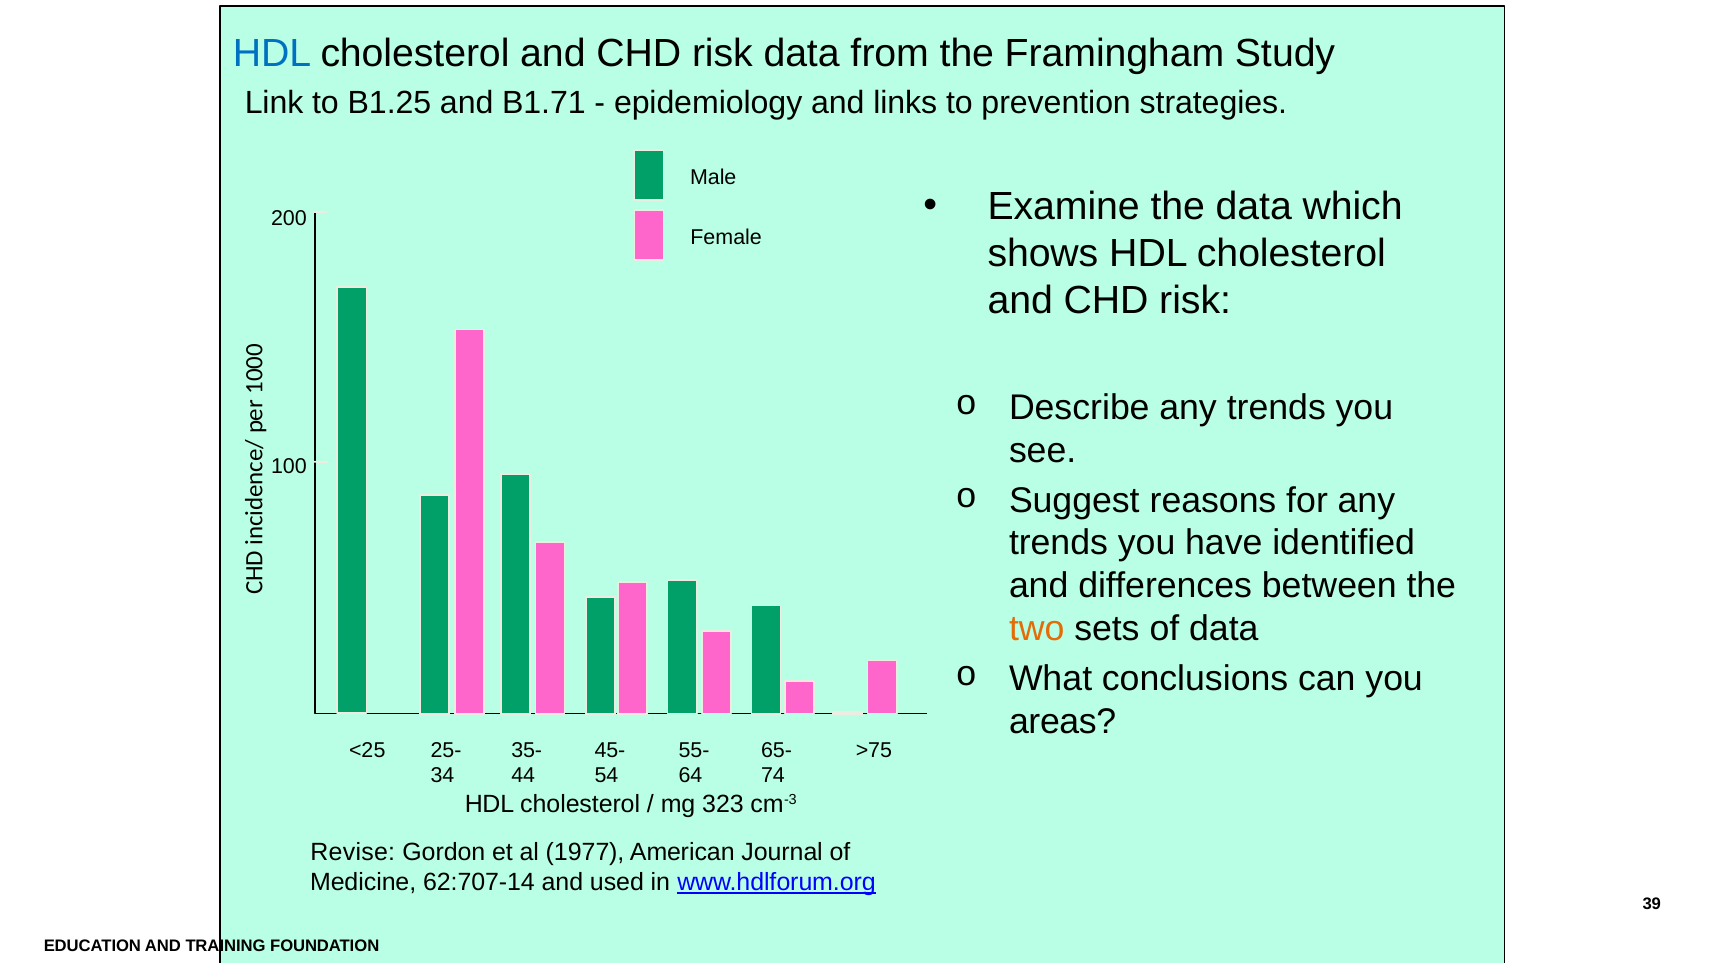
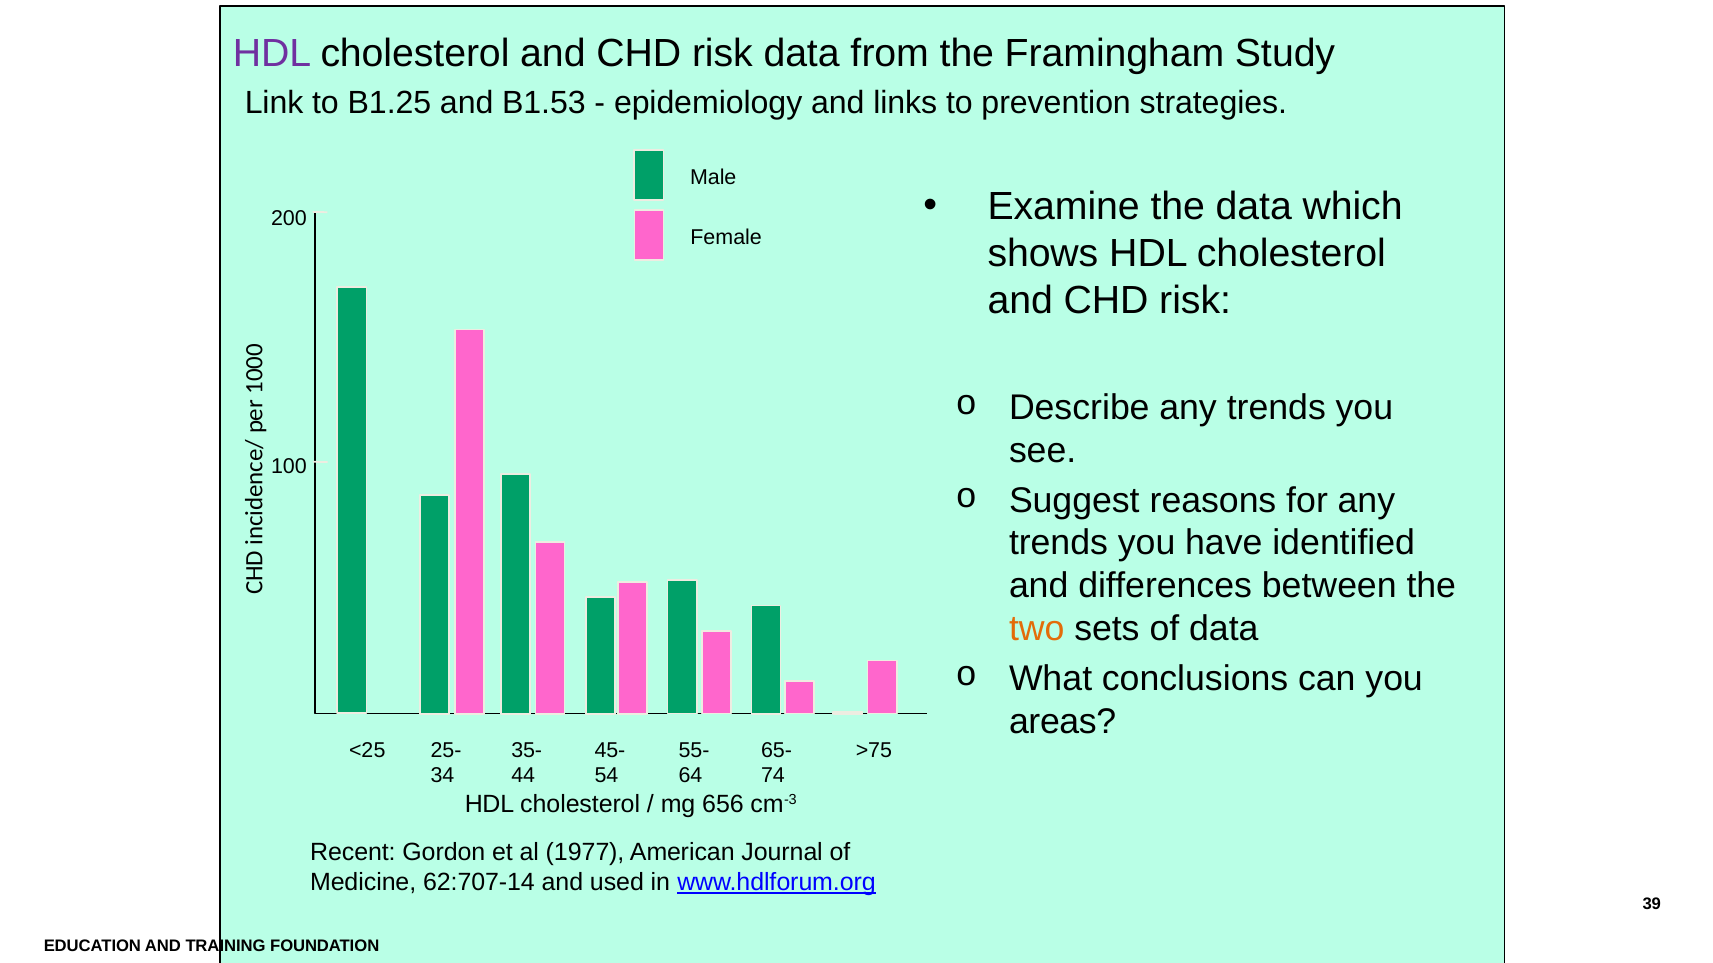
HDL colour: blue -> purple (272, 54)
B1.71: B1.71 -> B1.53 (544, 103)
323: 323 -> 656 (723, 804)
Revise: Revise -> Recent (353, 853)
